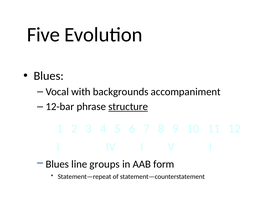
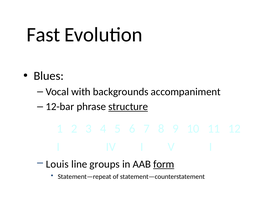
Five: Five -> Fast (43, 35)
Blues: Blues -> Louis (57, 164)
form underline: none -> present (164, 164)
